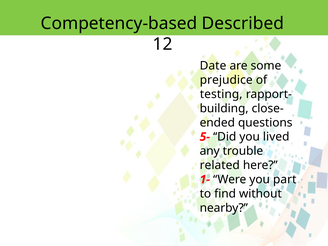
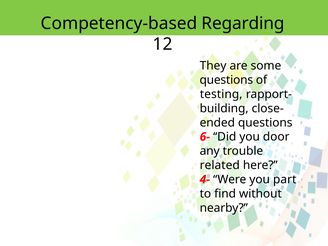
Described: Described -> Regarding (243, 23)
Date: Date -> They (213, 66)
prejudice: prejudice -> questions (226, 80)
5-: 5- -> 6- (205, 137)
lived: lived -> door (276, 137)
1-: 1- -> 4- (205, 179)
